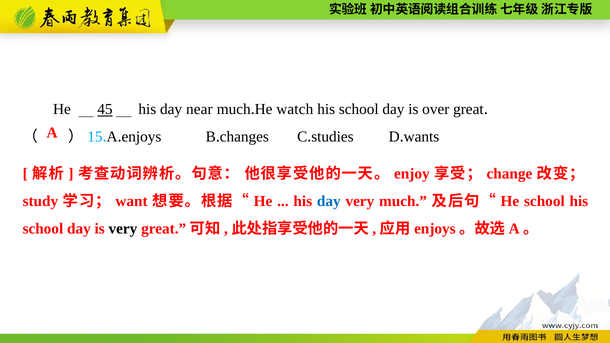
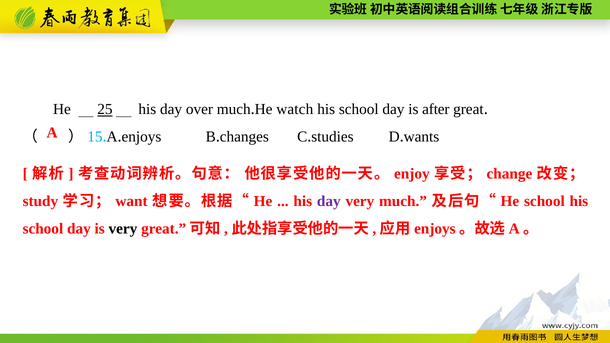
45: 45 -> 25 (105, 109)
near: near -> over (199, 109)
over: over -> after (436, 109)
day colour: blue -> purple (329, 201)
